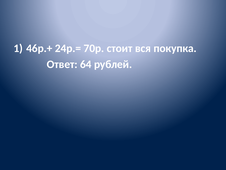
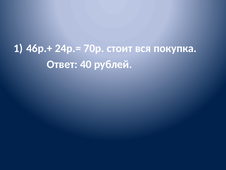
64: 64 -> 40 (86, 64)
